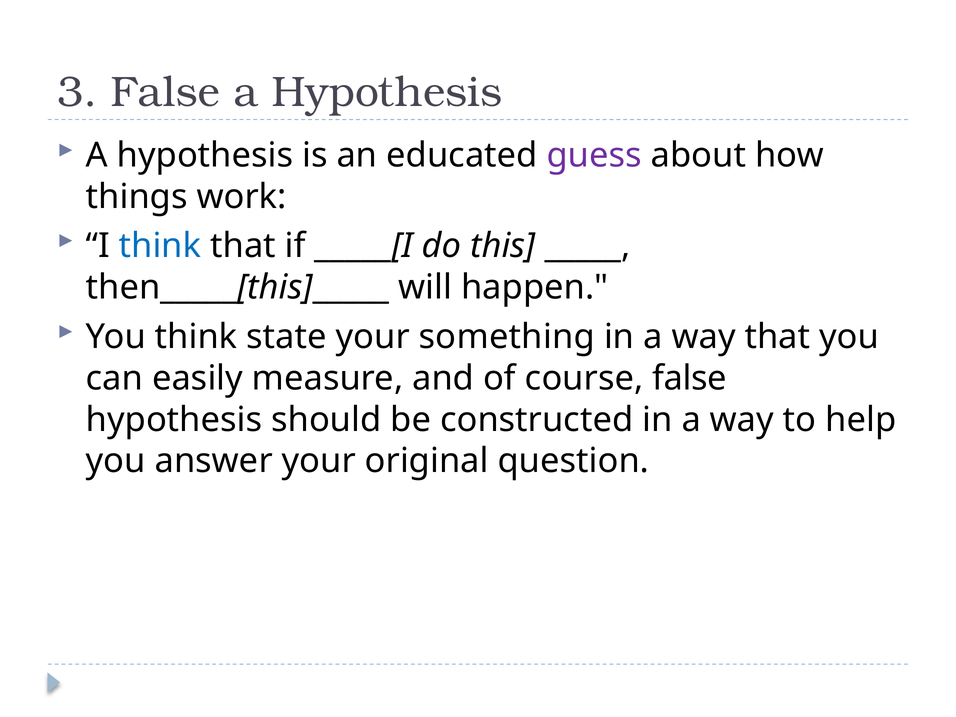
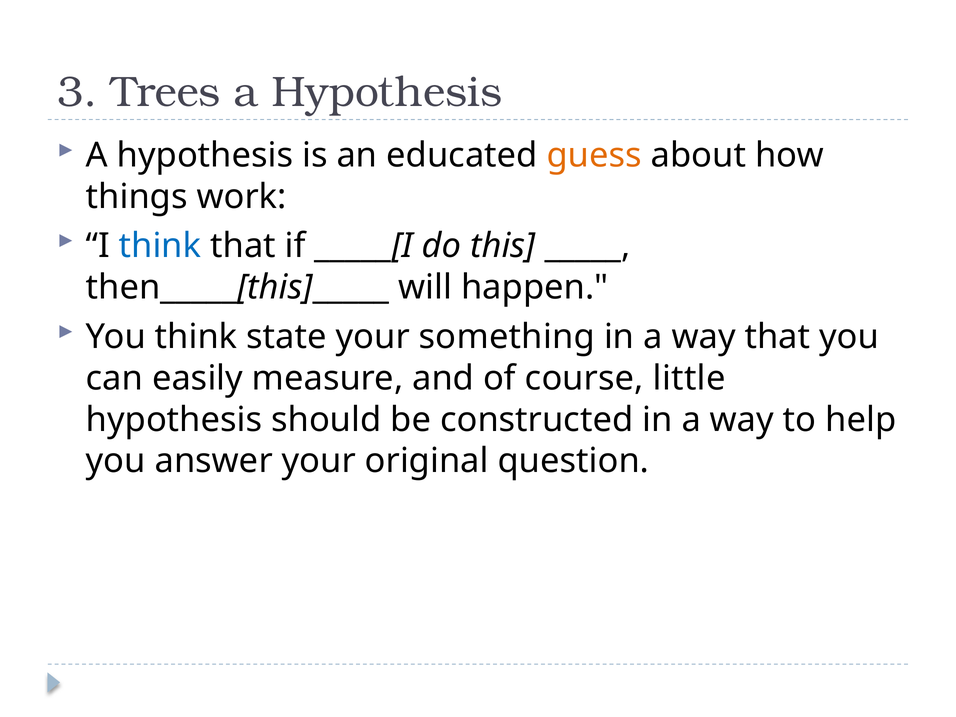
3 False: False -> Trees (165, 92)
guess colour: purple -> orange (594, 155)
course false: false -> little (689, 378)
